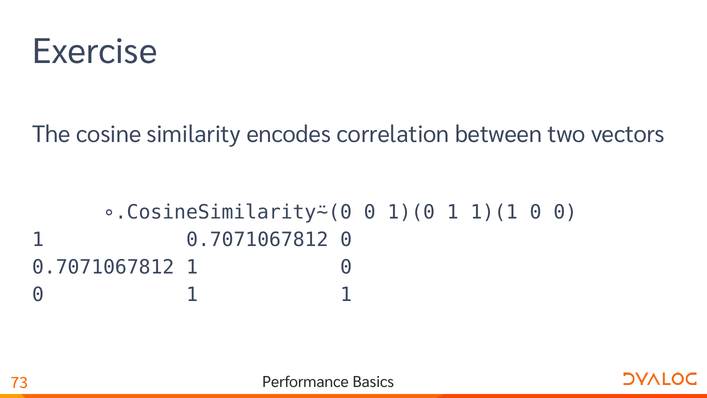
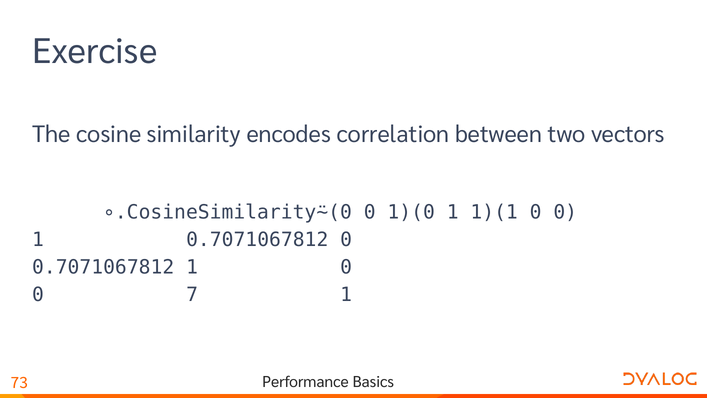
1: 1 -> 7 (192, 295)
